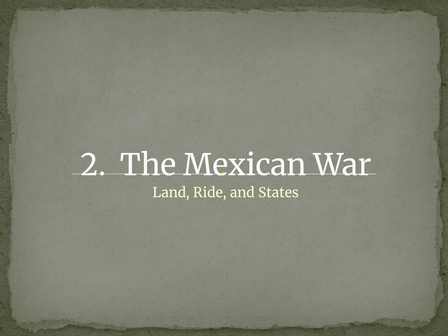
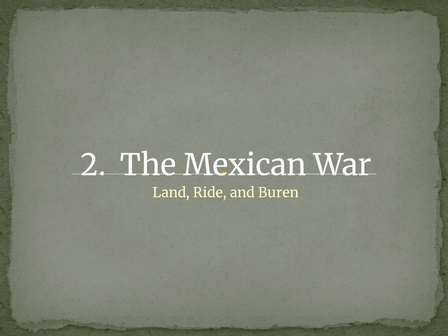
States: States -> Buren (278, 193)
